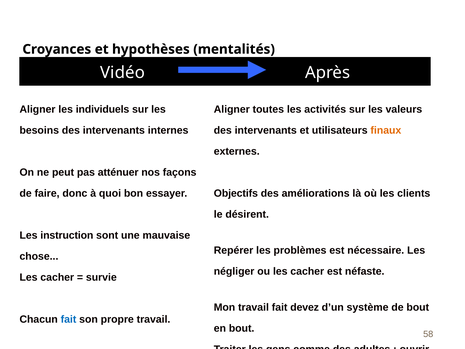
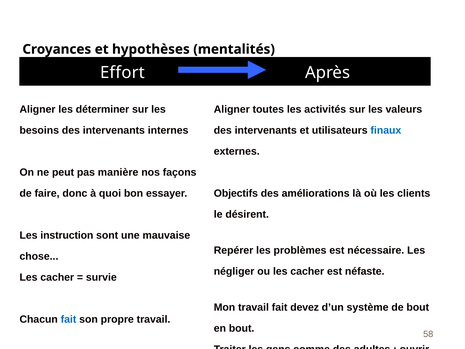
Vidéo: Vidéo -> Effort (122, 72)
individuels: individuels -> déterminer (103, 109)
finaux colour: orange -> blue (386, 130)
atténuer: atténuer -> manière (118, 172)
